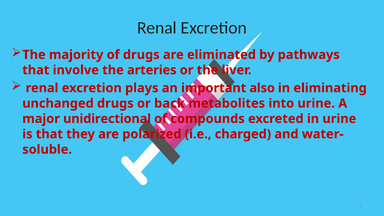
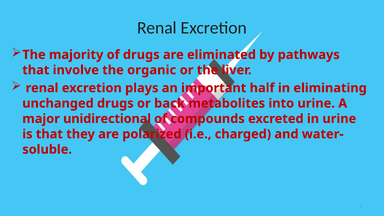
arteries: arteries -> organic (152, 70)
also: also -> half (262, 88)
